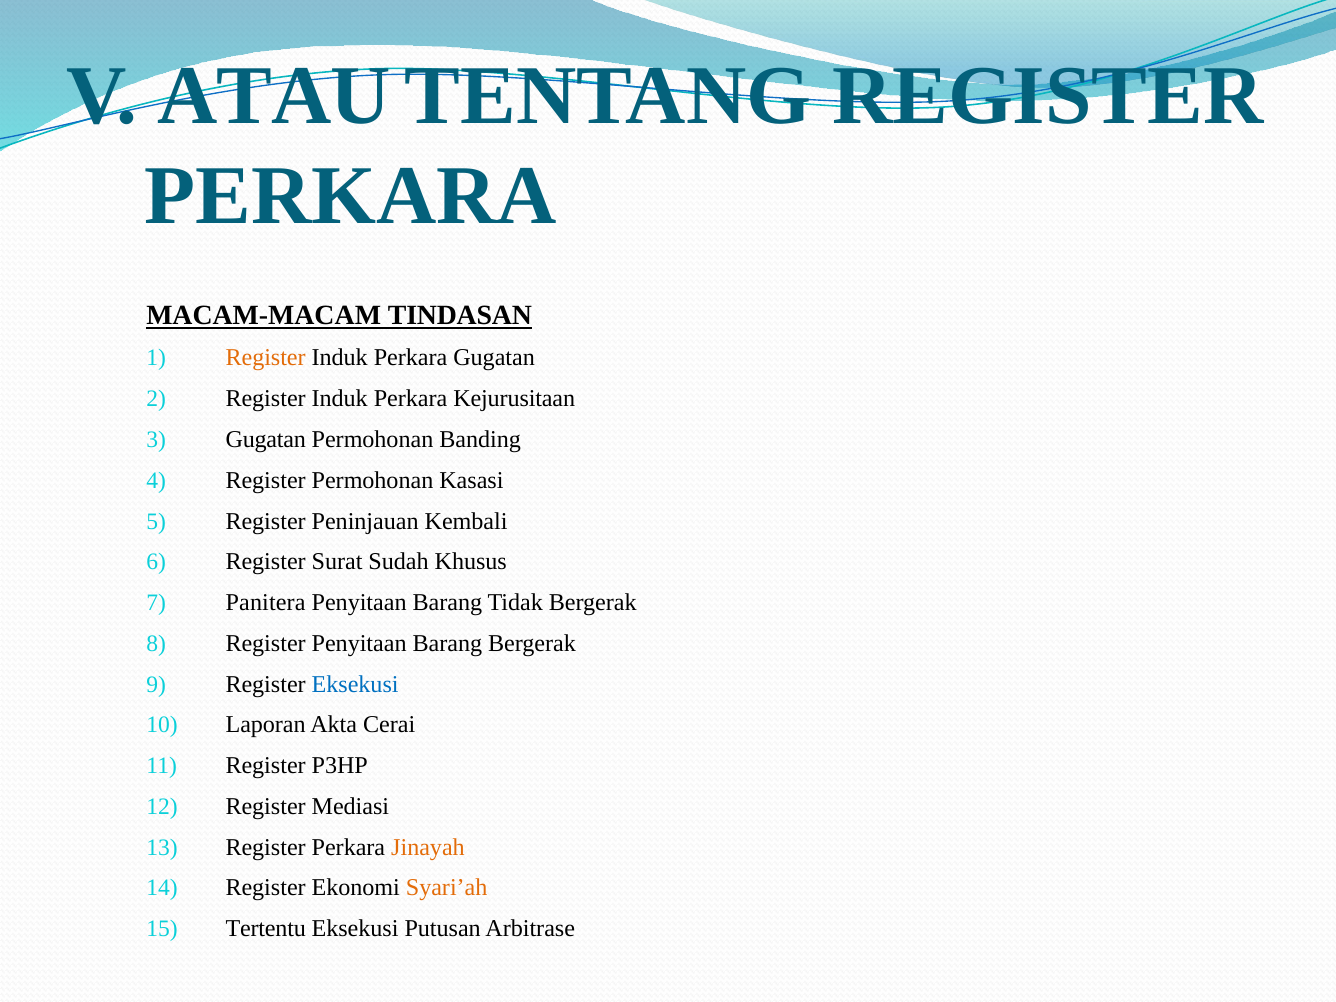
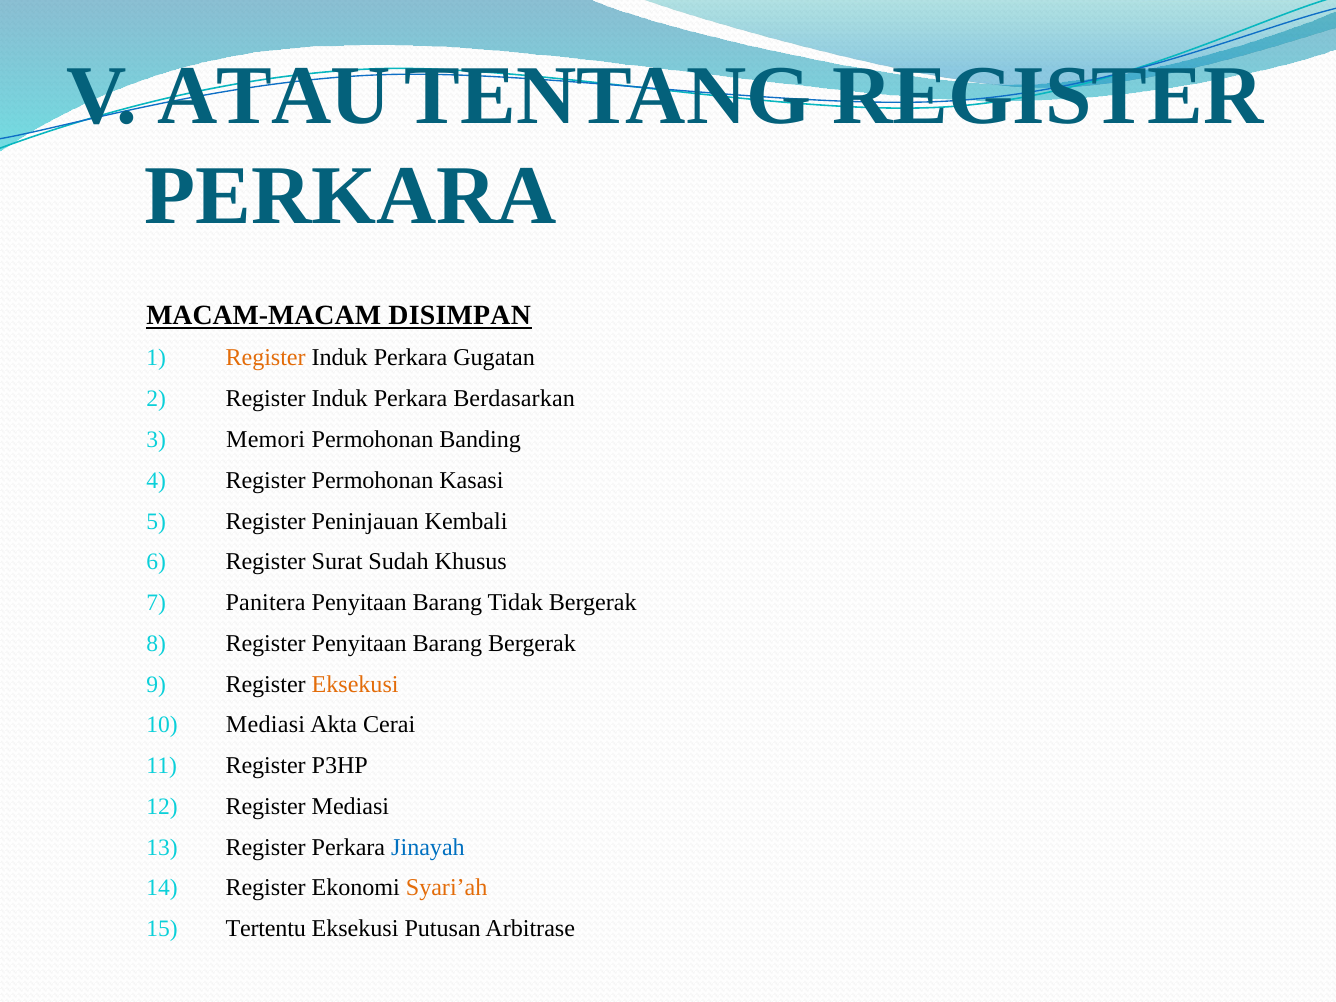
TINDASAN: TINDASAN -> DISIMPAN (460, 316)
Kejurusitaan: Kejurusitaan -> Berdasarkan (514, 399)
Gugatan: Gugatan -> Memori (266, 440)
Eksekusi colour: blue -> orange (355, 684)
Laporan: Laporan -> Mediasi (266, 725)
Jinayah colour: orange -> blue (428, 847)
